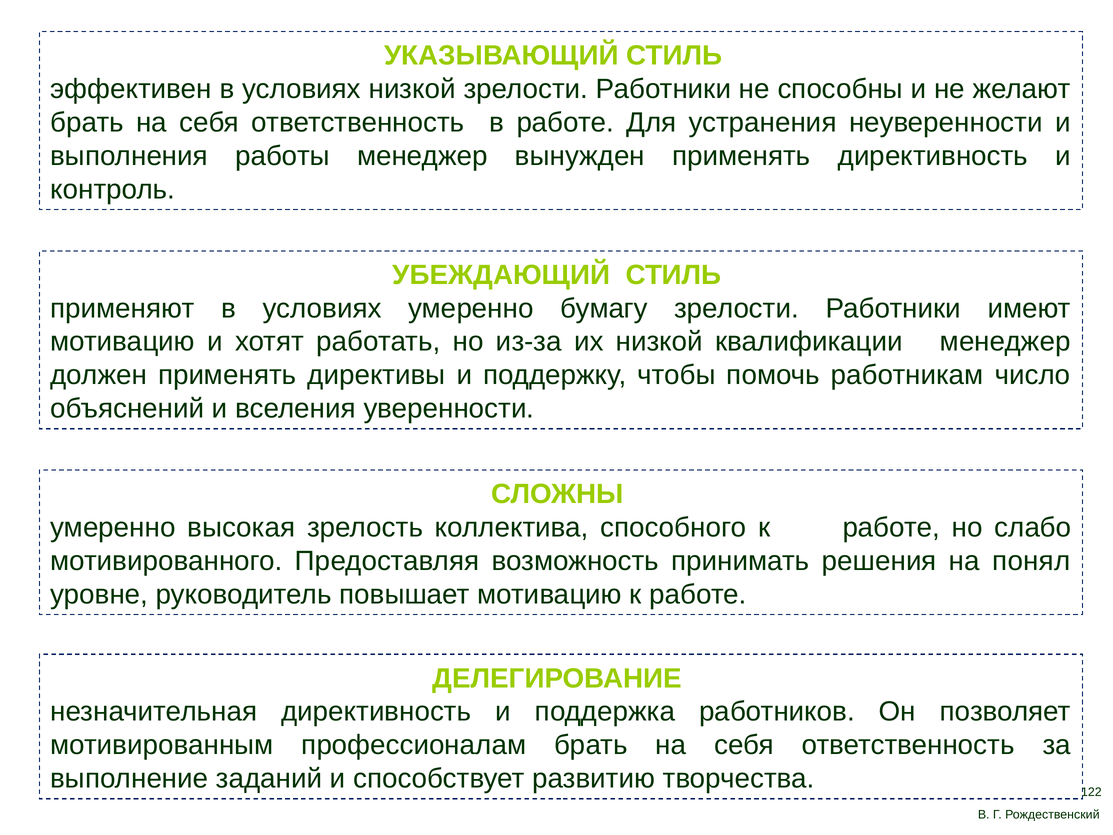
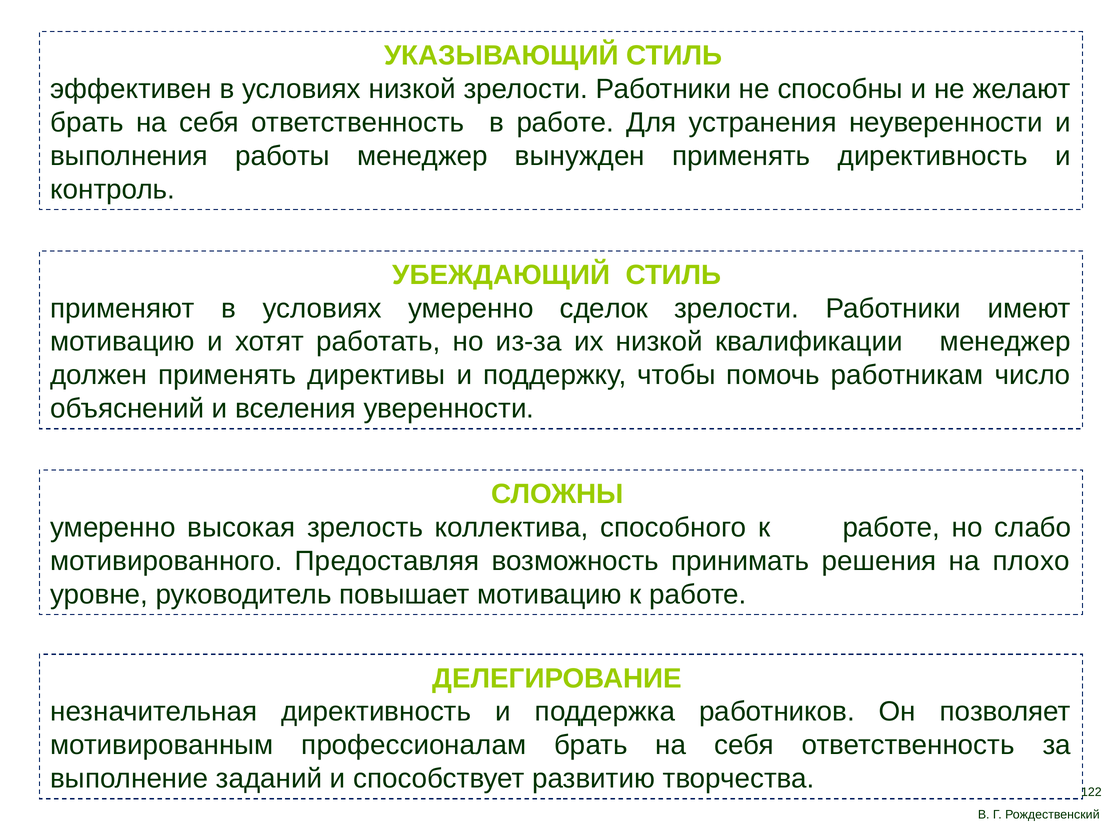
бумагу: бумагу -> сделок (604, 308)
понял: понял -> плохо (1031, 561)
